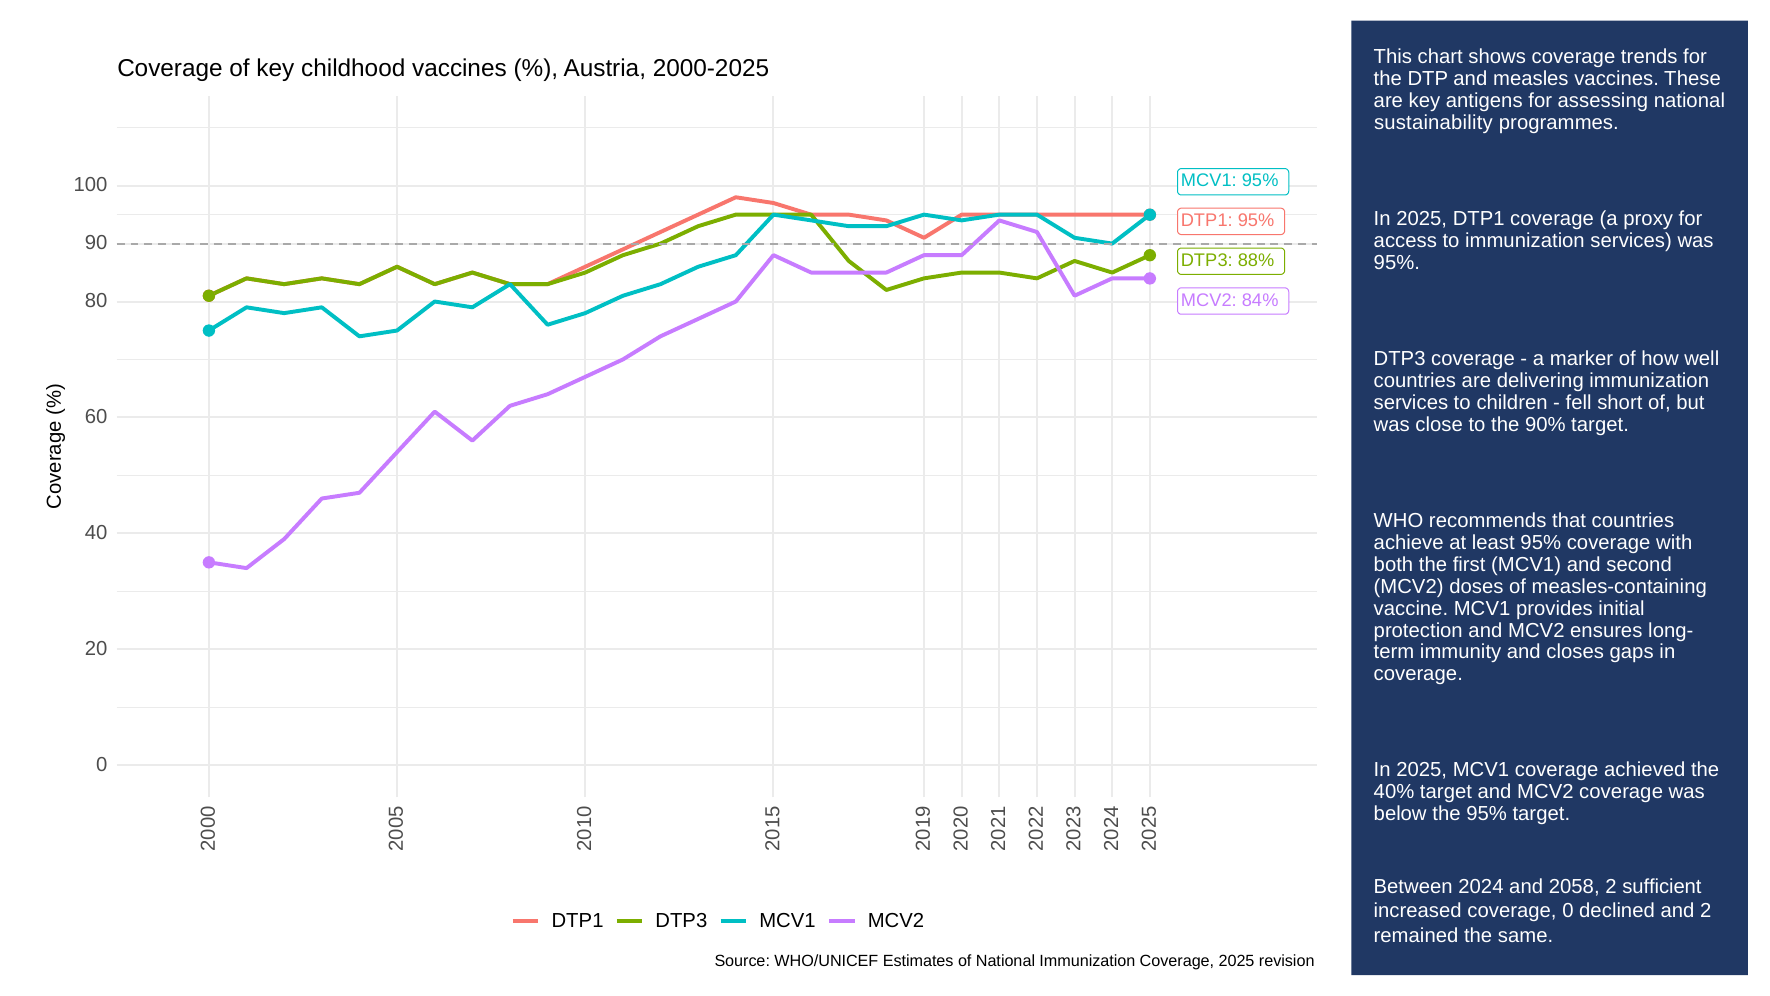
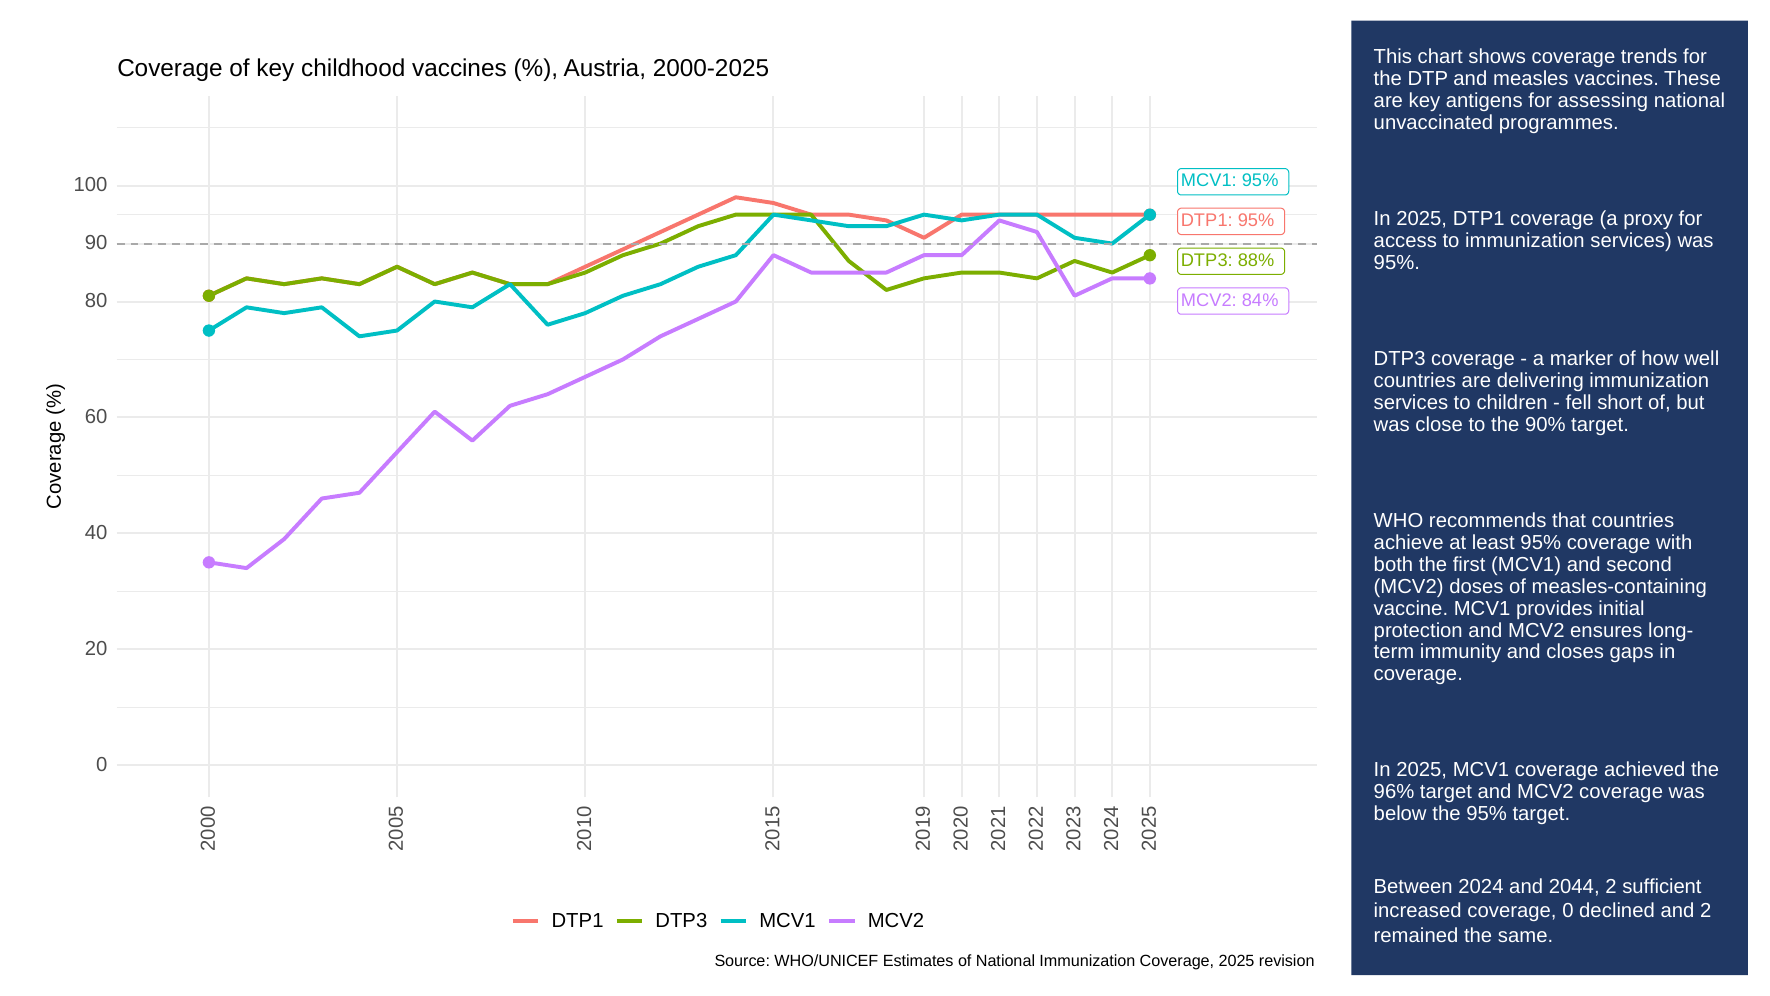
sustainability: sustainability -> unvaccinated (1433, 123)
40%: 40% -> 96% (1394, 792)
2058: 2058 -> 2044 (1574, 886)
